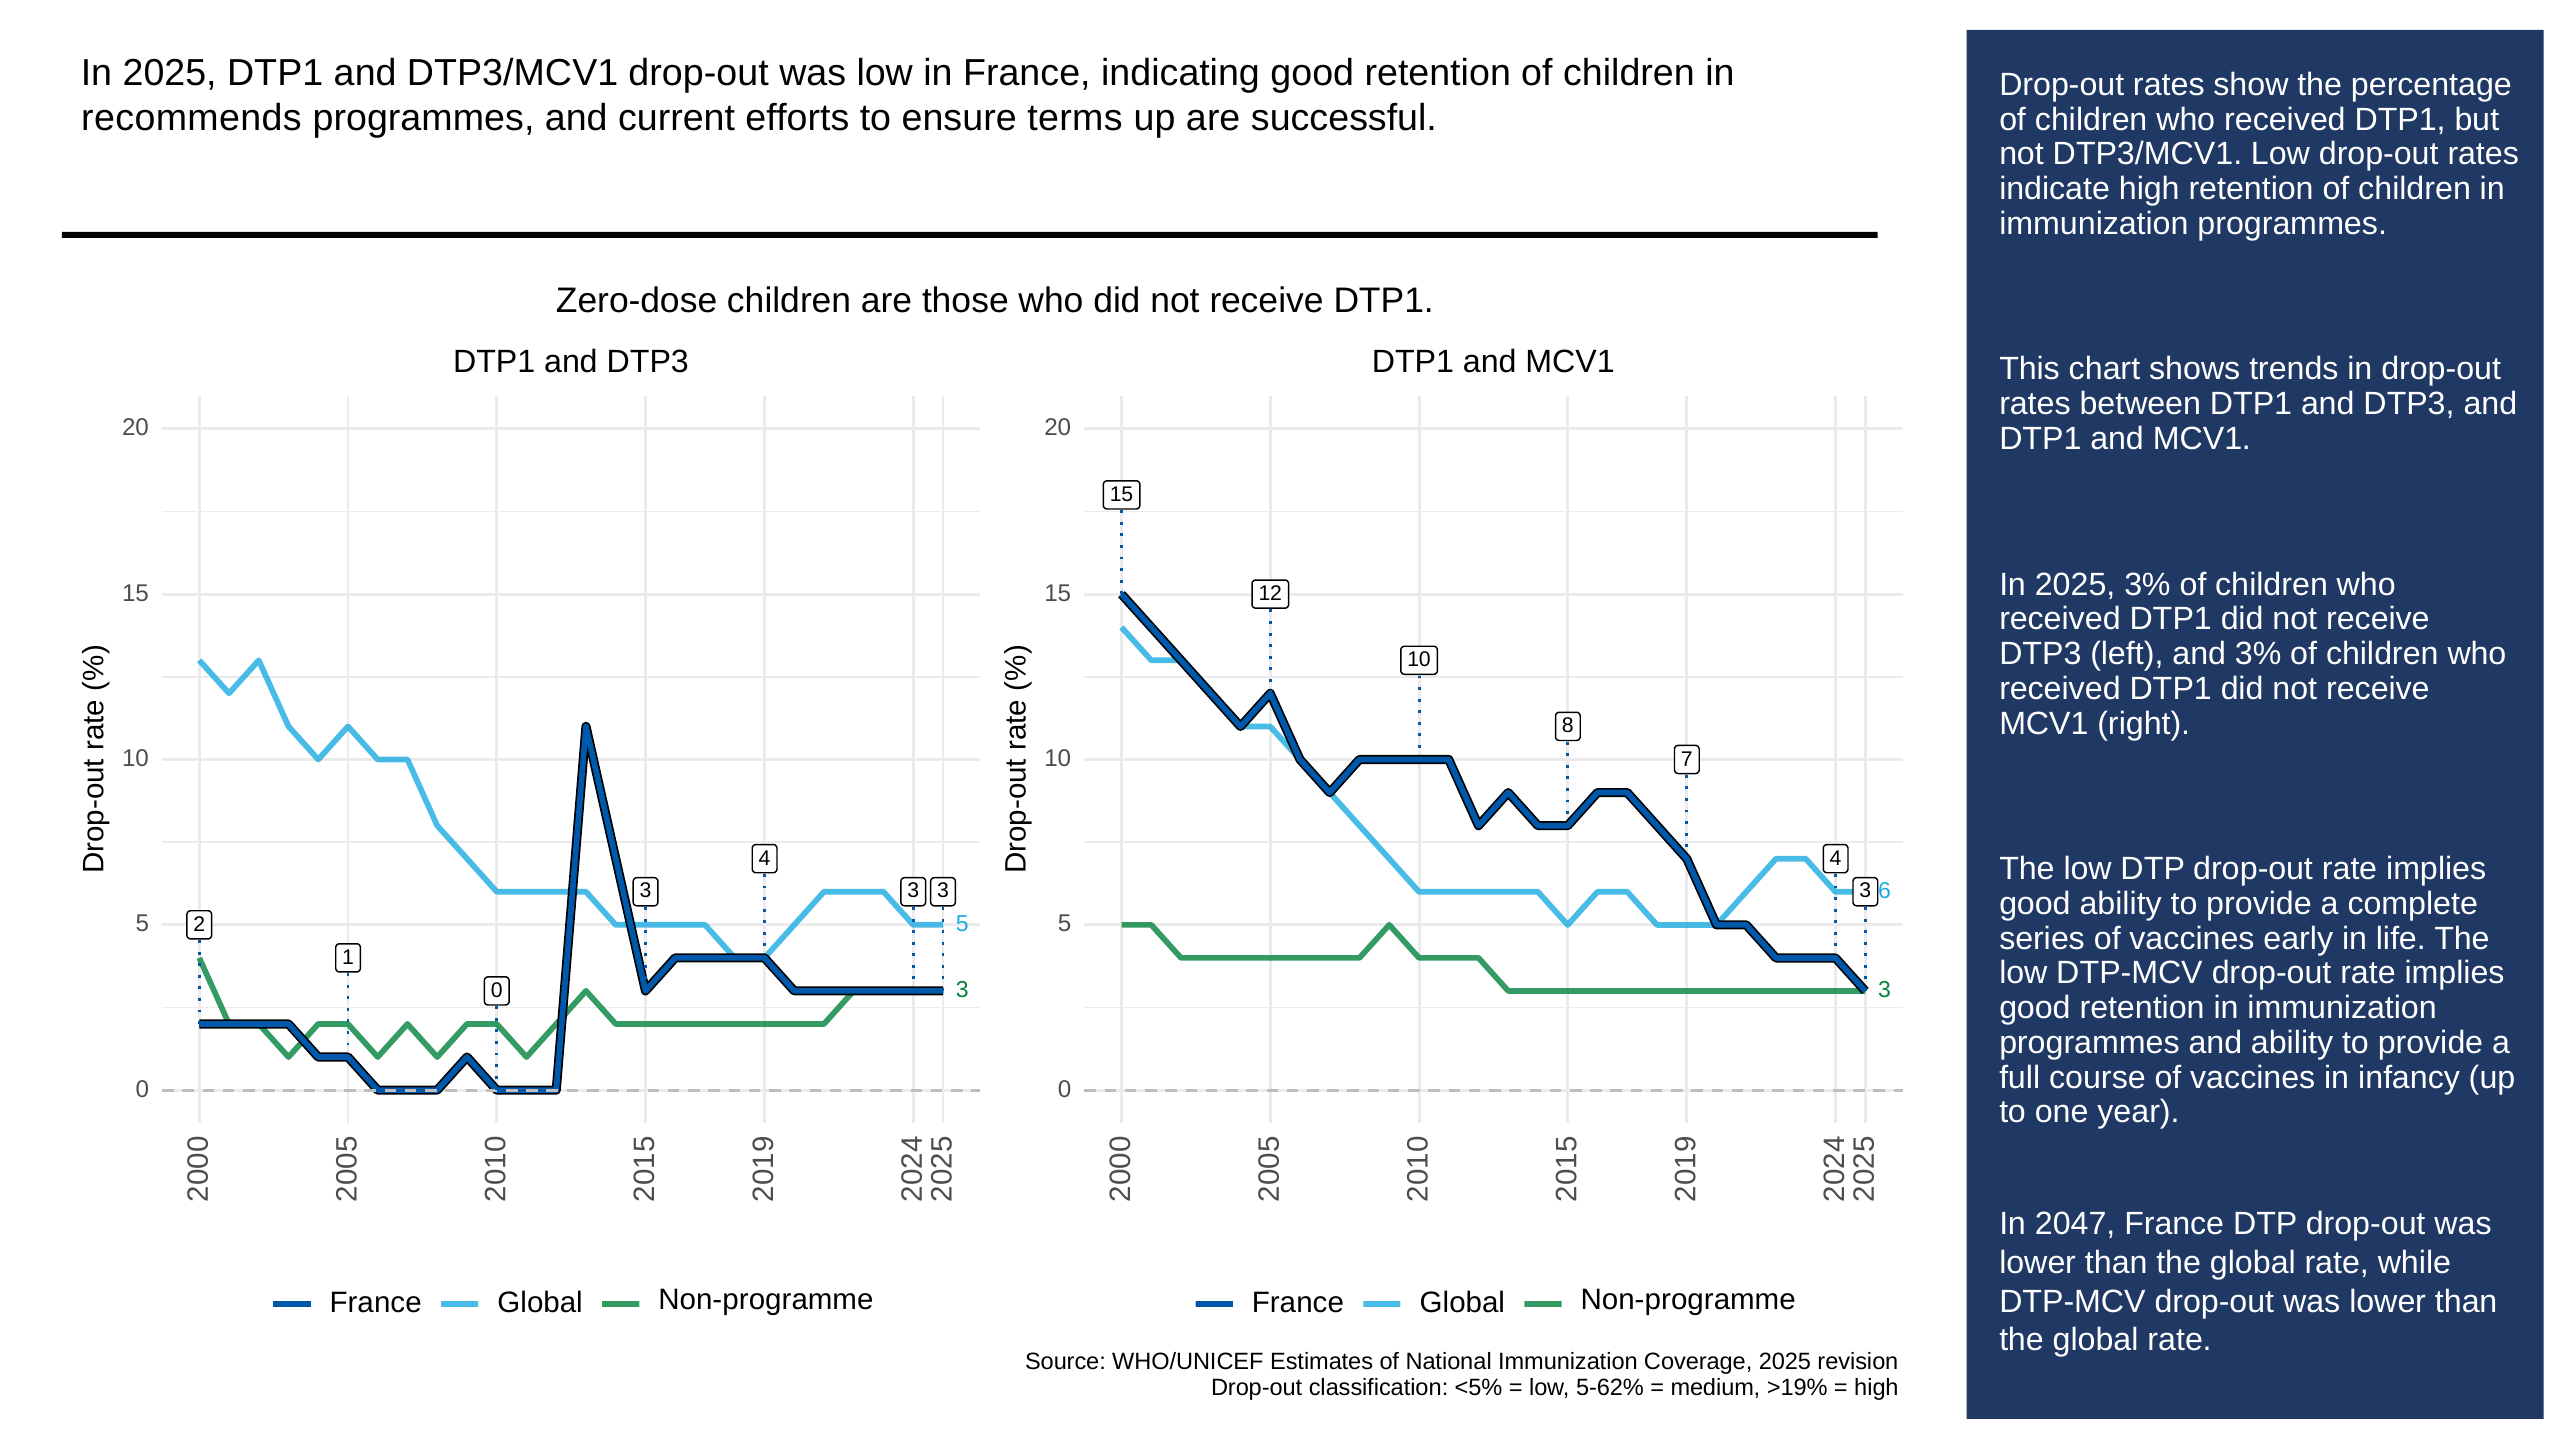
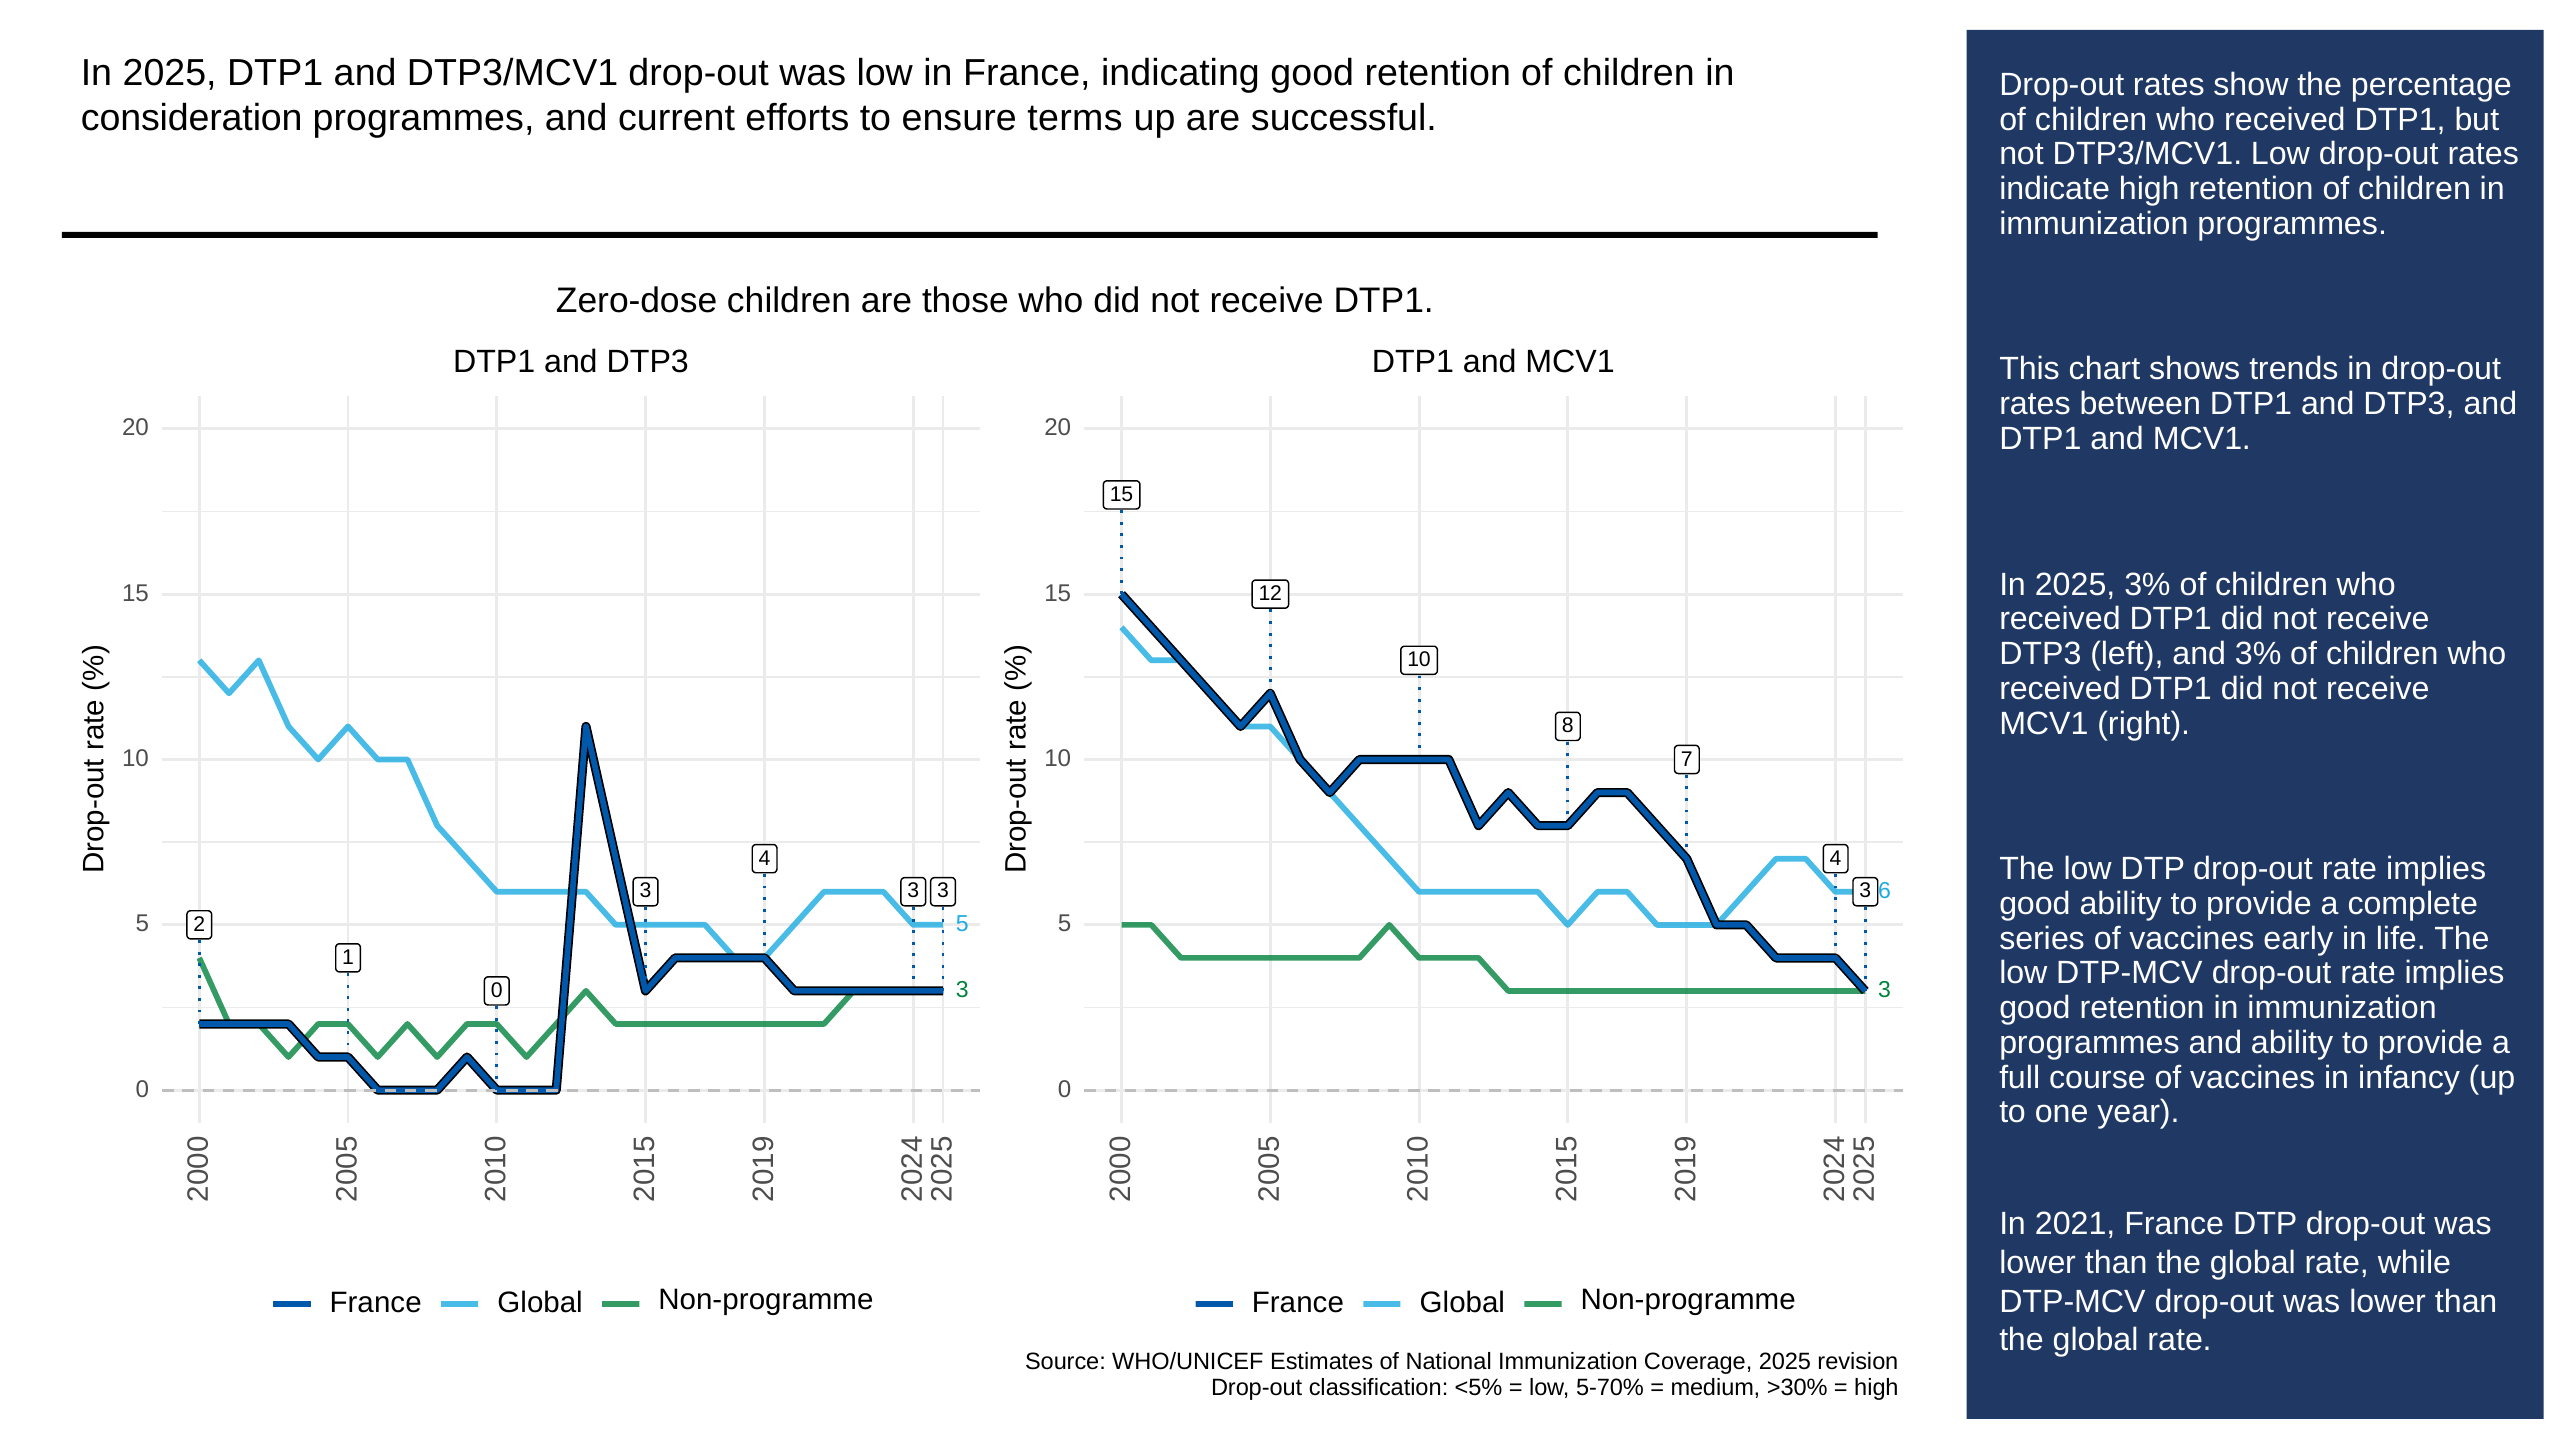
recommends: recommends -> consideration (192, 118)
2047: 2047 -> 2021 (2075, 1224)
5-62%: 5-62% -> 5-70% (1610, 1387)
>19%: >19% -> >30% (1797, 1387)
